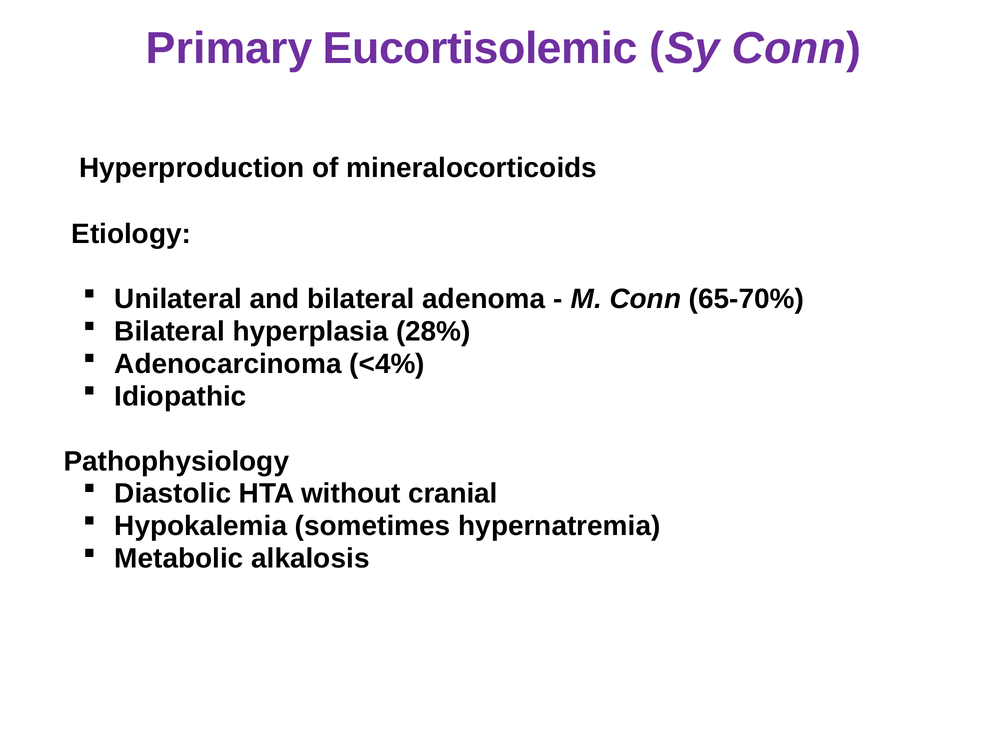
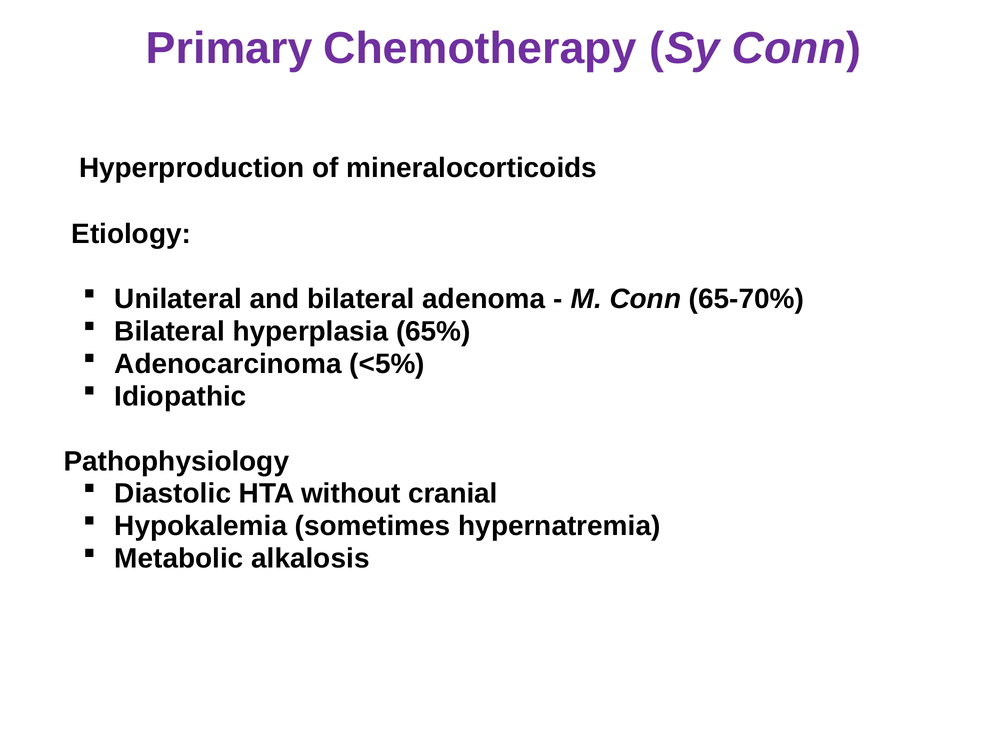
Eucortisolemic: Eucortisolemic -> Chemotherapy (480, 48)
28%: 28% -> 65% (433, 332)
<4%: <4% -> <5% (387, 364)
